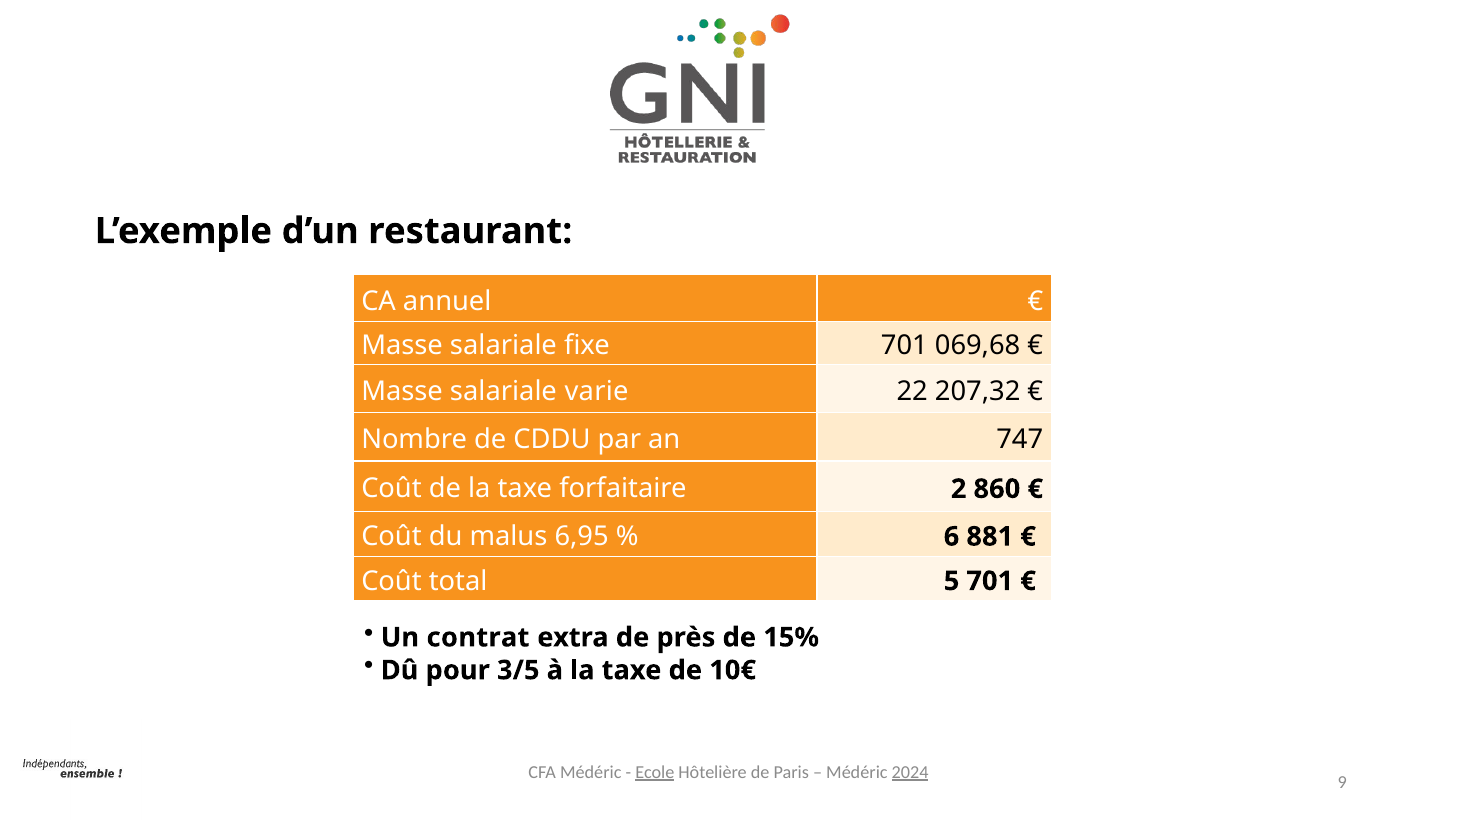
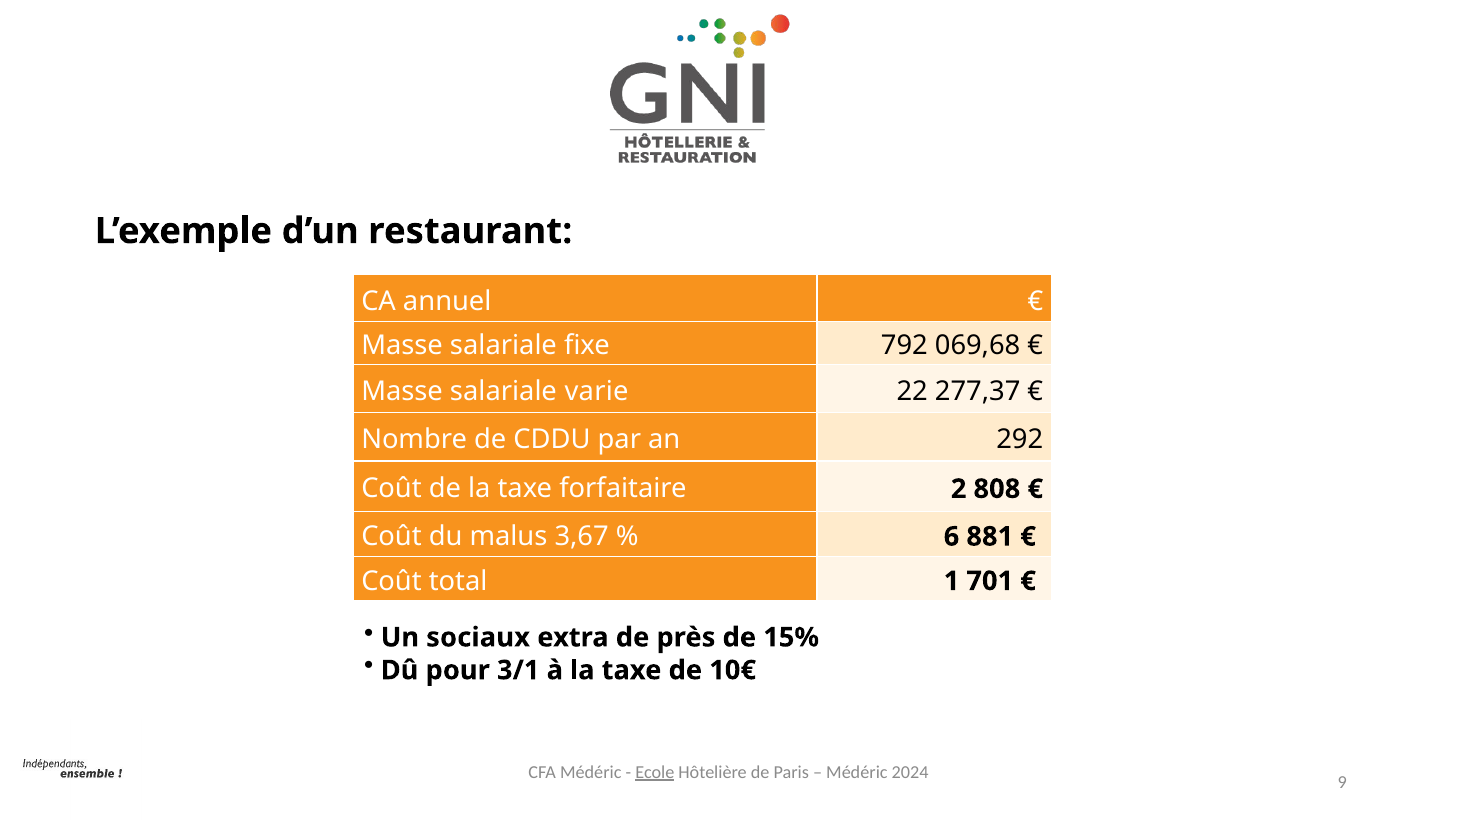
fixe 701: 701 -> 792 (904, 346)
207,32: 207,32 -> 277,37 (978, 392)
747: 747 -> 292 (1020, 440)
860: 860 -> 808 (997, 489)
6,95: 6,95 -> 3,67 (582, 537)
5: 5 -> 1 (952, 581)
contrat: contrat -> sociaux (478, 638)
3/5: 3/5 -> 3/1 (518, 670)
2024 underline: present -> none (910, 772)
